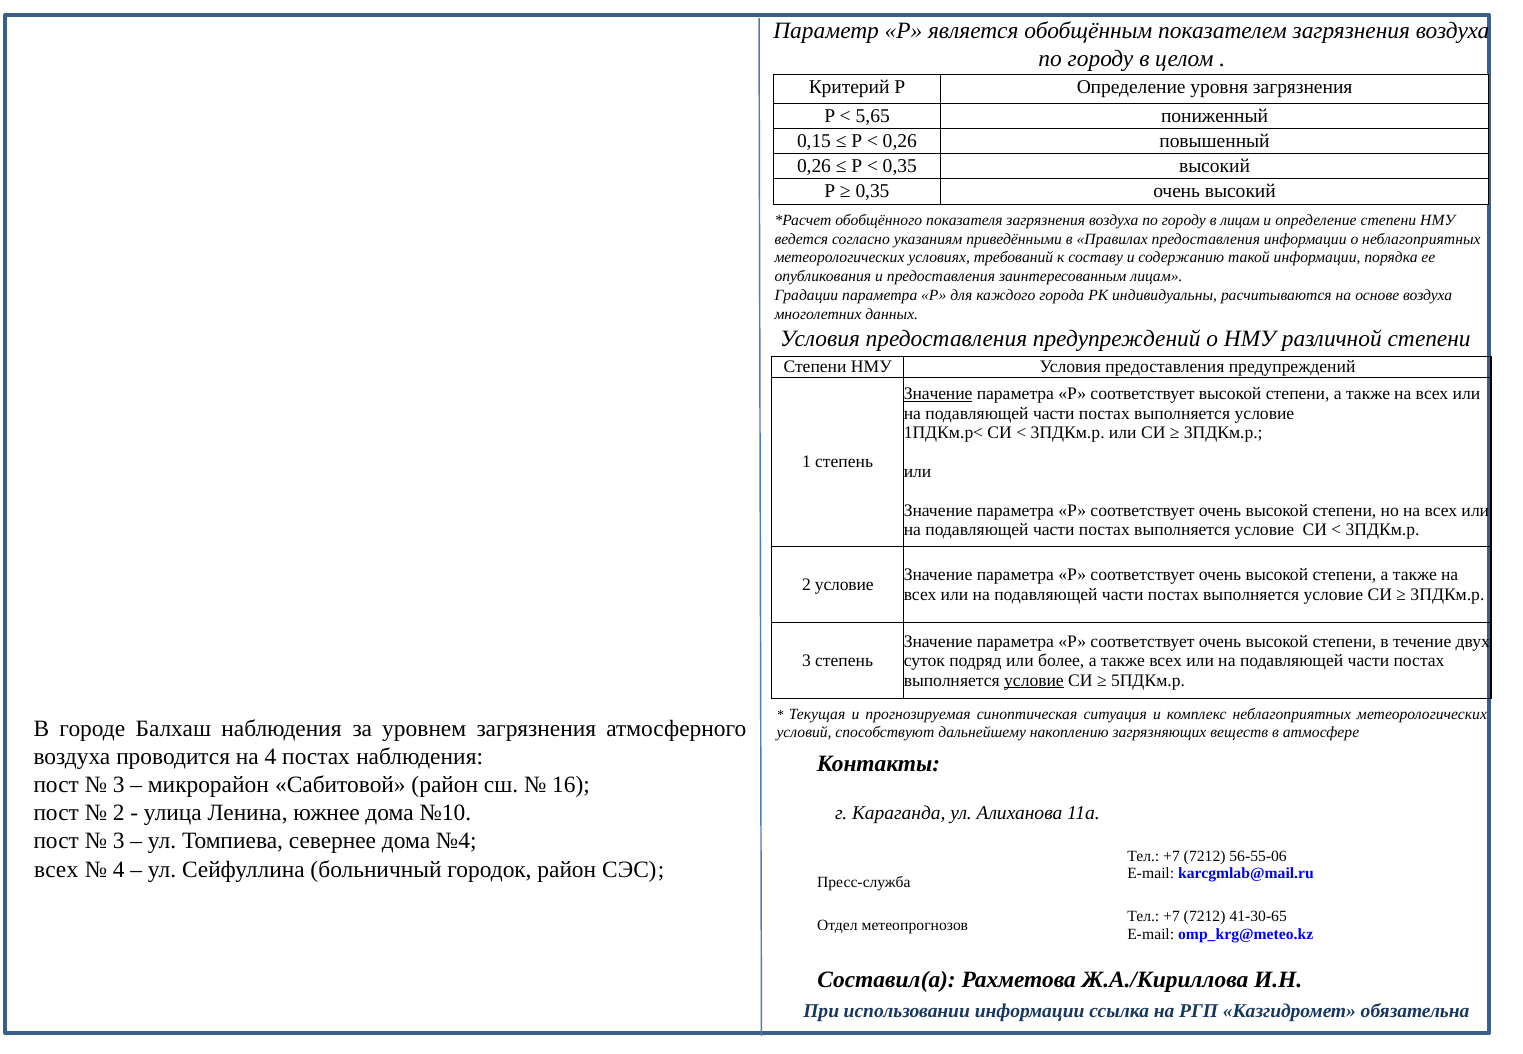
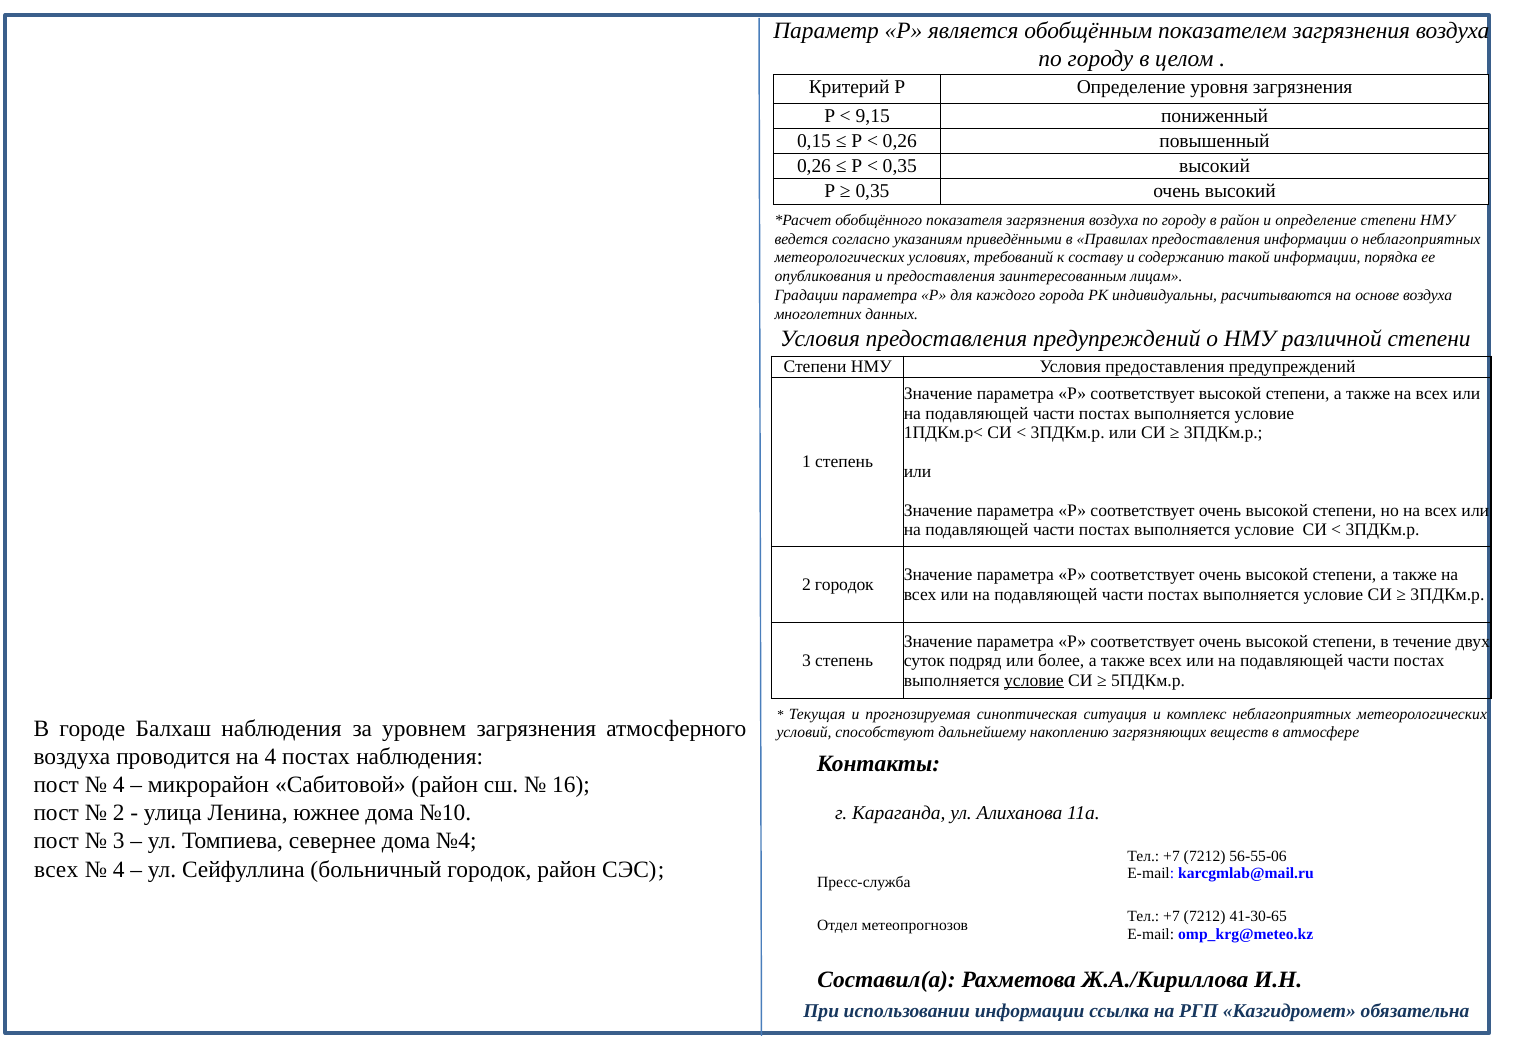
5,65: 5,65 -> 9,15 (873, 116)
в лицам: лицам -> район (1240, 220)
Значение underline: present -> none (938, 394)
2 условие: условие -> городок (844, 585)
3: 3 -> 4 (119, 785)
